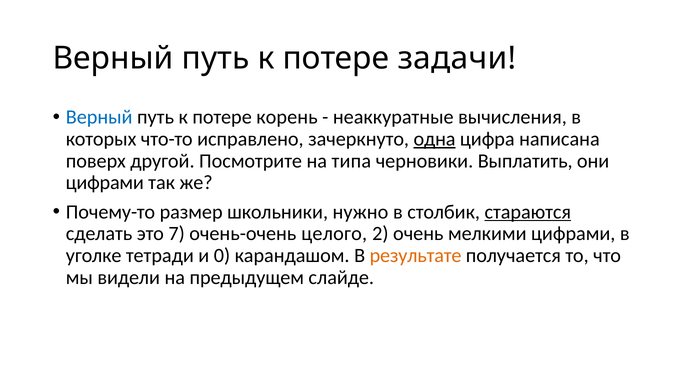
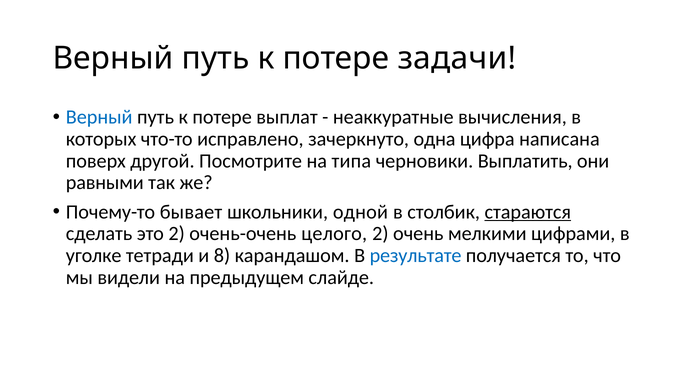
корень: корень -> выплат (287, 117)
одна underline: present -> none (435, 139)
цифрами: цифрами -> равными (105, 183)
размер: размер -> бывает (191, 212)
нужно: нужно -> одной (360, 212)
это 7: 7 -> 2 (177, 234)
0: 0 -> 8 (222, 255)
результате colour: orange -> blue (416, 255)
